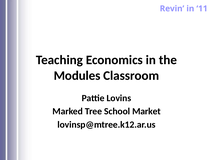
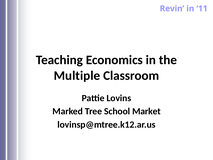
Modules: Modules -> Multiple (77, 75)
